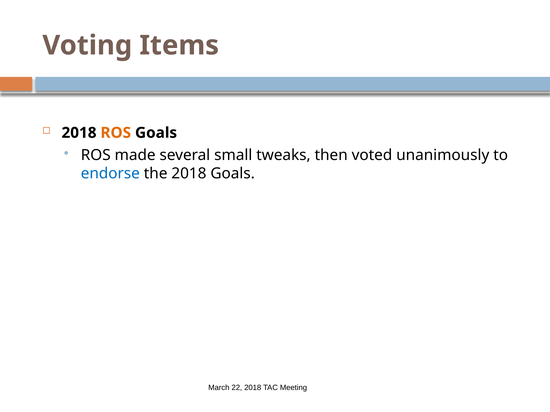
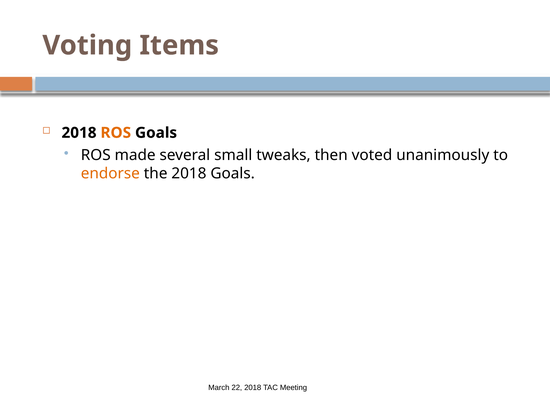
endorse colour: blue -> orange (110, 174)
